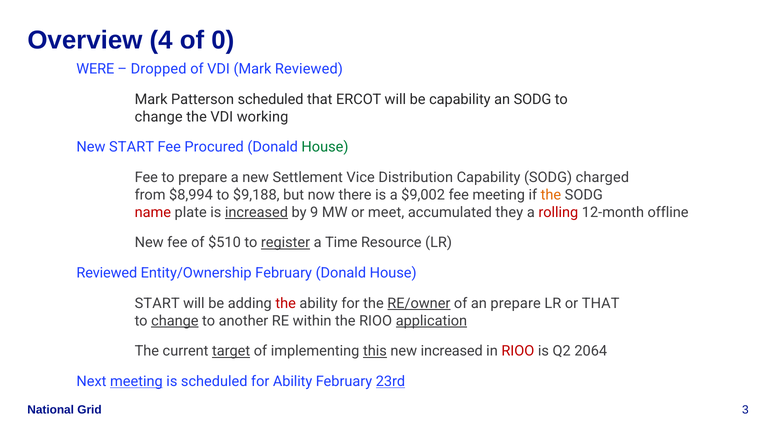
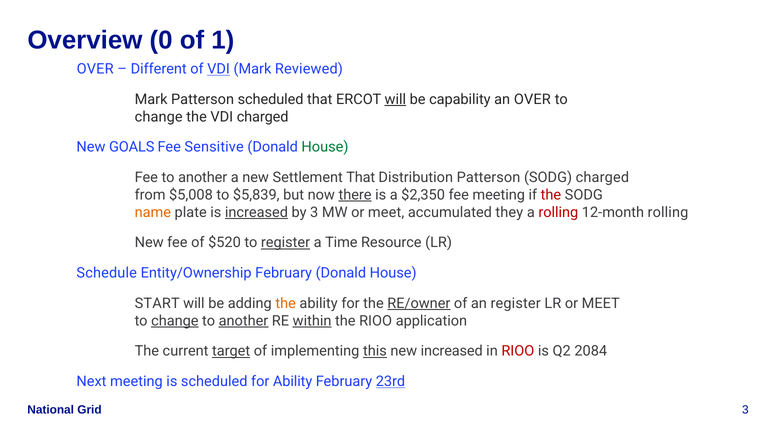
4: 4 -> 0 (161, 40)
0: 0 -> 1 (223, 40)
WERE: WERE -> OVER (95, 69)
Dropped: Dropped -> Different (159, 69)
VDI underline: none -> present (219, 69)
will underline: none -> present (395, 99)
an SODG: SODG -> OVER (532, 99)
VDI working: working -> charged (263, 117)
New START: START -> GOALS (132, 147)
Procured: Procured -> Sensitive (214, 147)
Fee to prepare: prepare -> another (203, 178)
Settlement Vice: Vice -> That (361, 178)
Distribution Capability: Capability -> Patterson (488, 178)
$8,994: $8,994 -> $5,008 (191, 195)
$9,188: $9,188 -> $5,839 (256, 195)
there underline: none -> present (355, 195)
$9,002: $9,002 -> $2,350 (423, 195)
the colour: orange -> red (551, 195)
name colour: red -> orange (153, 213)
by 9: 9 -> 3 (314, 213)
12-month offline: offline -> rolling (668, 213)
$510: $510 -> $520 (224, 243)
Reviewed: Reviewed -> Schedule (107, 273)
the colour: red -> orange (286, 304)
an prepare: prepare -> register (516, 304)
LR or THAT: THAT -> MEET (601, 304)
another underline: none -> present (243, 321)
within underline: none -> present (312, 321)
application underline: present -> none (431, 321)
2064: 2064 -> 2084 (591, 352)
meeting underline: present -> none (136, 382)
